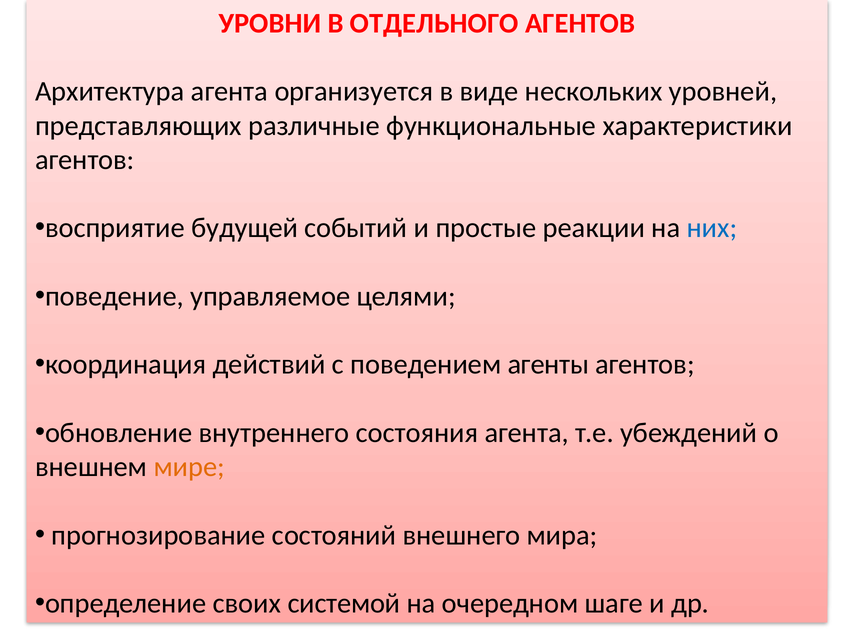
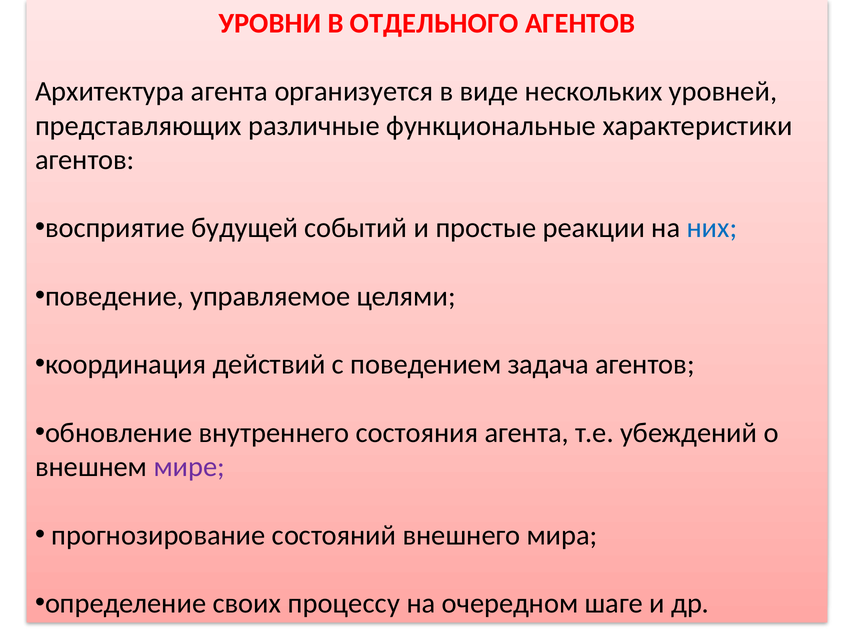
агенты: агенты -> задача (548, 365)
мире colour: orange -> purple (189, 467)
системой: системой -> процессу (344, 604)
